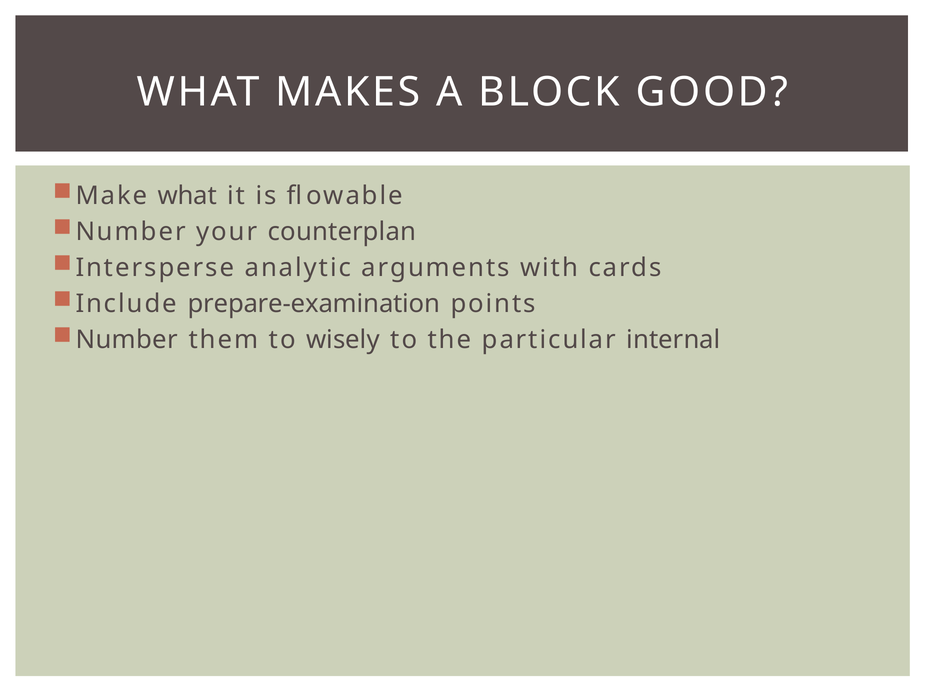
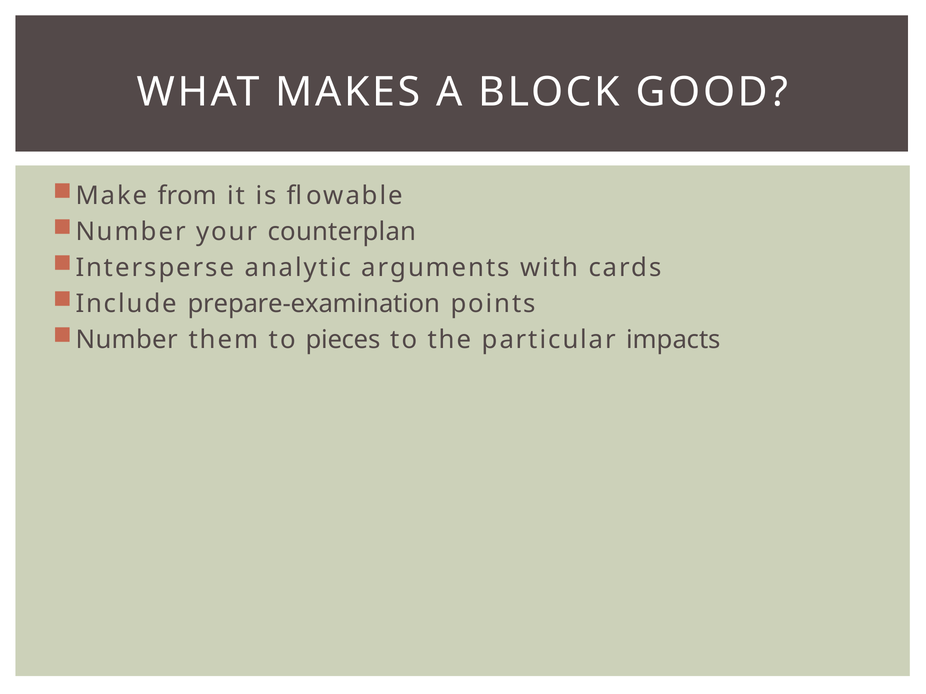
Make what: what -> from (187, 196)
wisely: wisely -> pieces (343, 340)
internal: internal -> impacts (674, 340)
